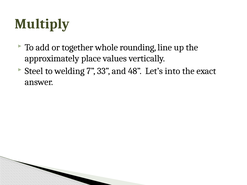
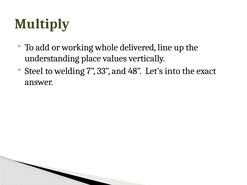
together: together -> working (77, 47)
rounding: rounding -> delivered (138, 47)
approximately: approximately -> understanding (52, 59)
